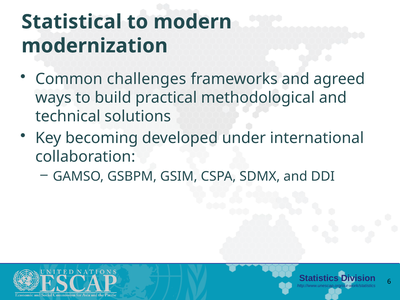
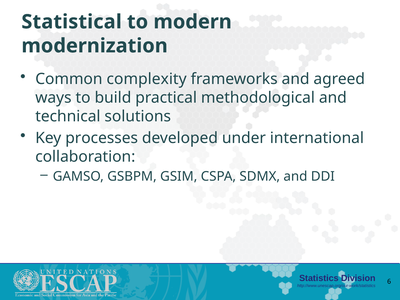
challenges: challenges -> complexity (147, 79)
becoming: becoming -> processes (102, 138)
